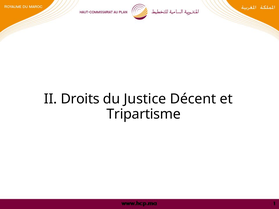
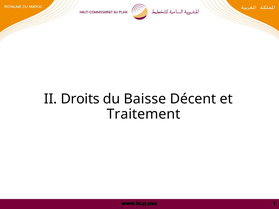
Justice: Justice -> Baisse (145, 99)
Tripartisme: Tripartisme -> Traitement (143, 114)
